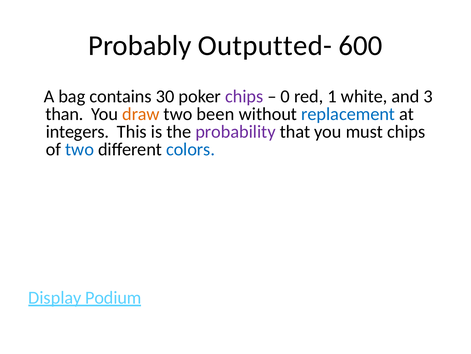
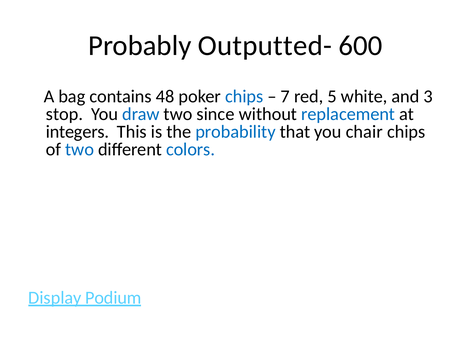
30: 30 -> 48 (165, 96)
chips colour: purple -> blue (244, 96)
0: 0 -> 7 (285, 96)
1: 1 -> 5 (332, 96)
than: than -> stop (64, 114)
draw colour: orange -> blue (141, 114)
been: been -> since (215, 114)
probability colour: purple -> blue (235, 132)
must: must -> chair (364, 132)
